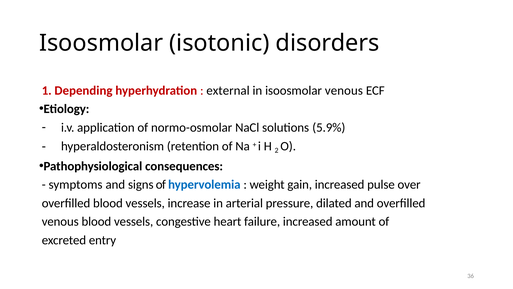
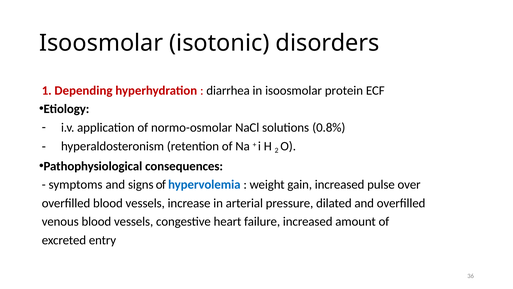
external: external -> diarrhea (228, 90)
isoosmolar venous: venous -> protein (344, 90)
5.9%: 5.9% -> 0.8% (329, 127)
